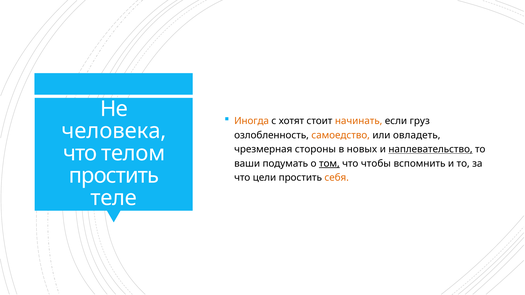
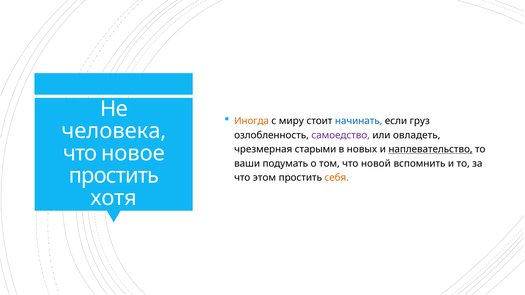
хотят: хотят -> миру (291, 121)
начинать colour: orange -> blue (359, 121)
самоедство colour: orange -> purple (341, 135)
стороны: стороны -> старыми (316, 149)
телом: телом -> новое (133, 154)
том underline: present -> none (329, 164)
чтобы: чтобы -> новой (376, 164)
цели: цели -> этом (264, 178)
теле: теле -> хотя (114, 198)
